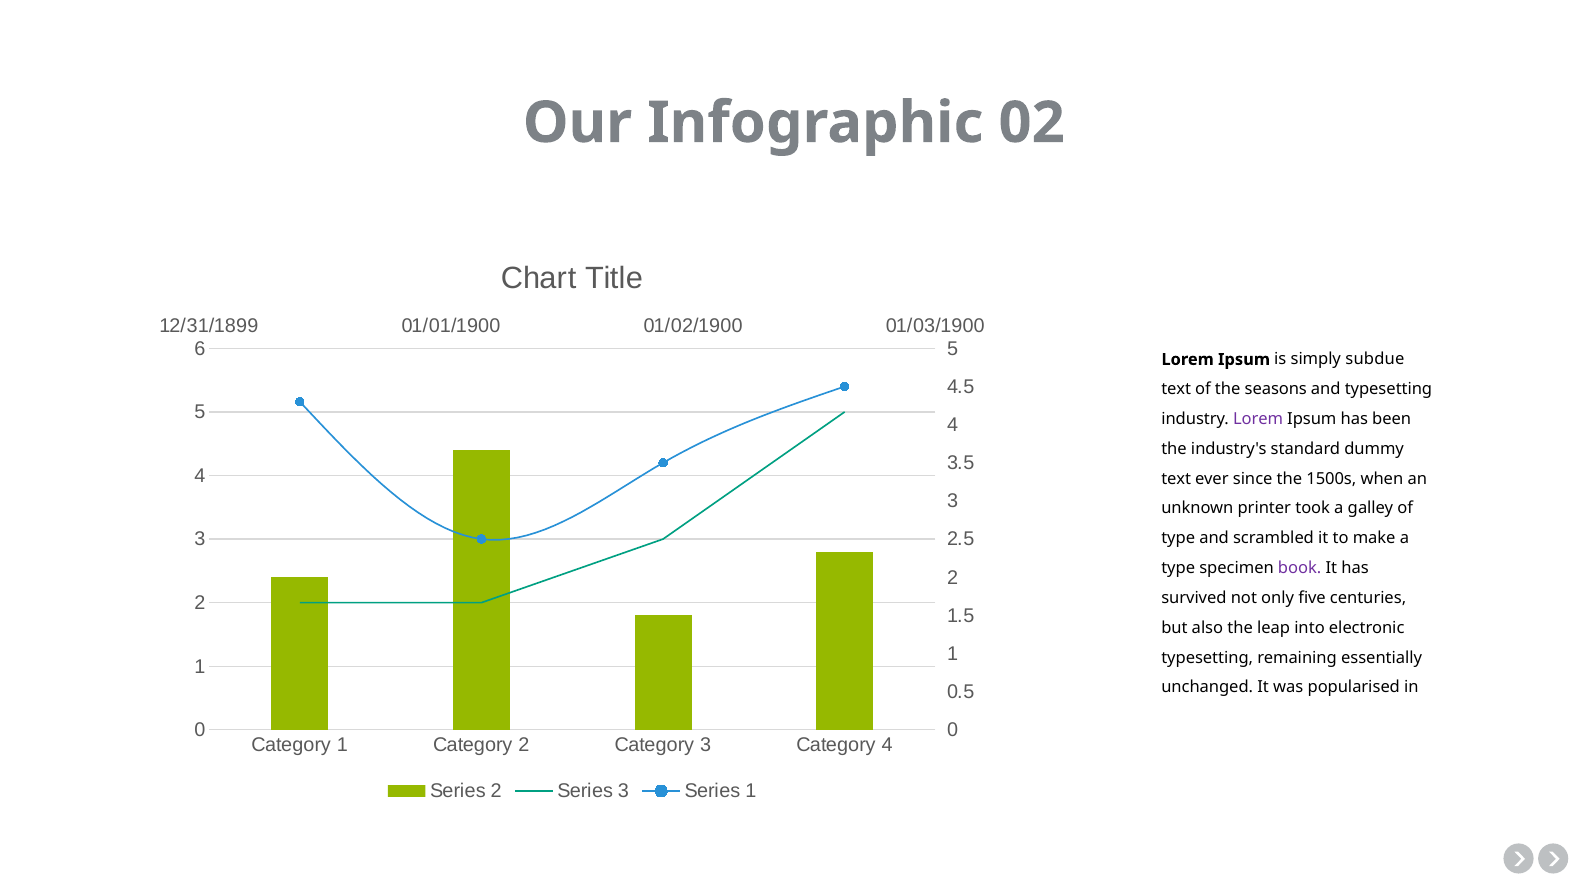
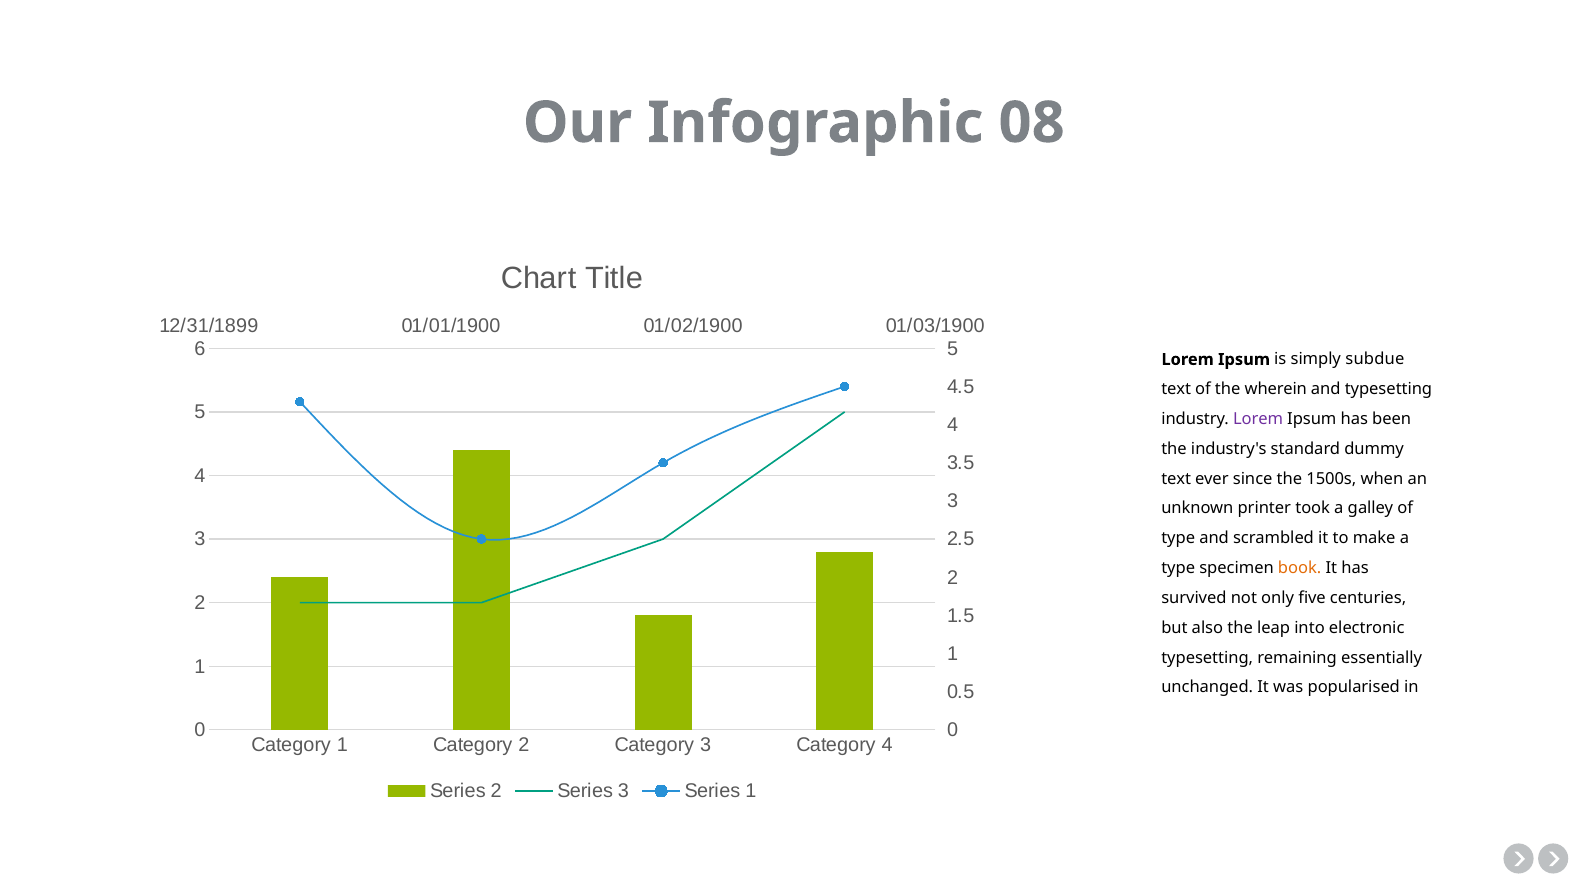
02: 02 -> 08 (1032, 123)
seasons: seasons -> wherein (1276, 389)
book colour: purple -> orange (1300, 568)
